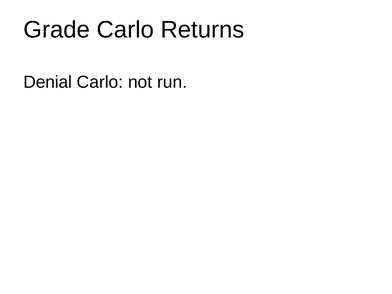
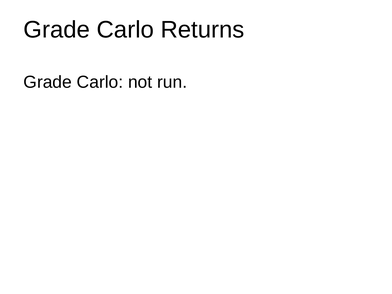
Denial: Denial -> Grade (48, 82)
